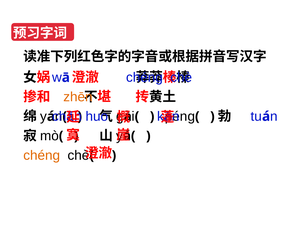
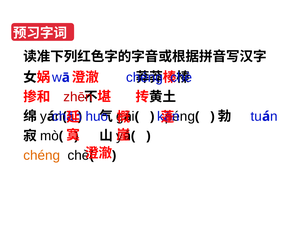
zhēn colour: orange -> red (78, 97)
